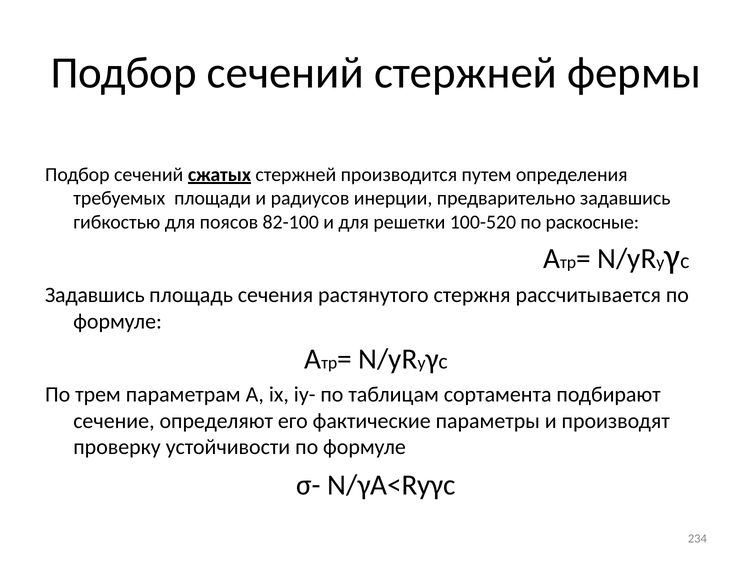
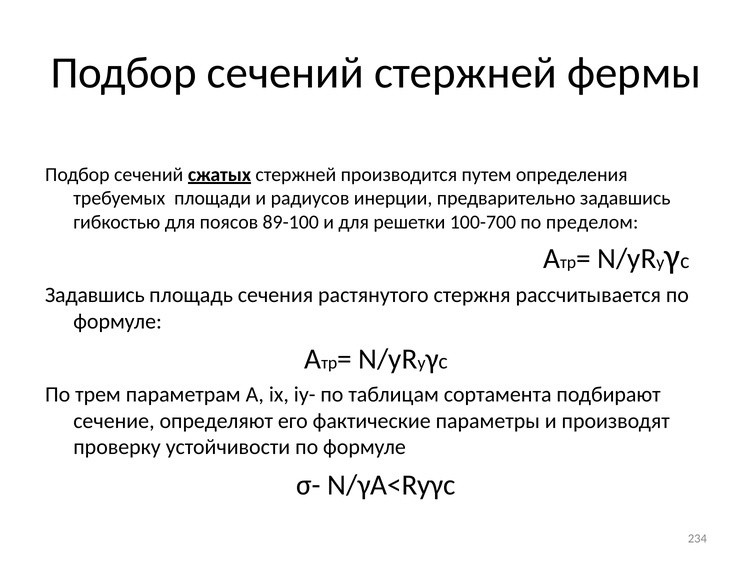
82-100: 82-100 -> 89-100 (291, 222)
100-520: 100-520 -> 100-700 (483, 222)
раскосные: раскосные -> пределом (592, 222)
